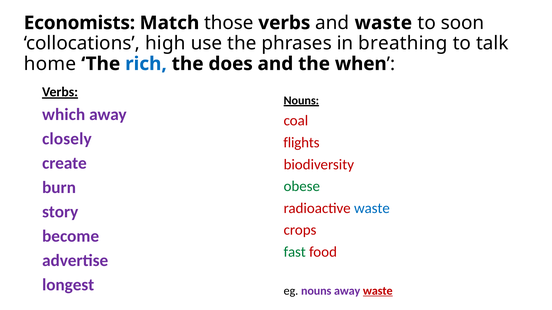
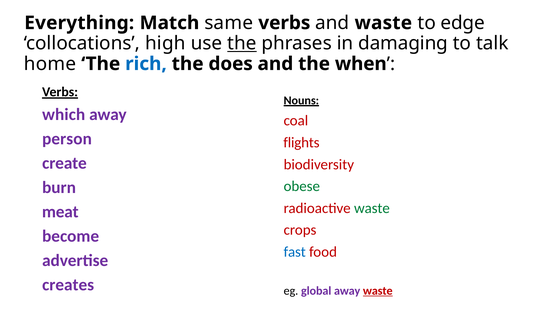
Economists: Economists -> Everything (79, 23)
those: those -> same (229, 23)
soon: soon -> edge (463, 23)
the underline: none -> present (242, 43)
breathing: breathing -> damaging (403, 43)
closely: closely -> person (67, 139)
waste colour: blue -> green (372, 208)
story: story -> meat (60, 212)
fast colour: green -> blue (295, 252)
longest: longest -> creates (68, 285)
eg nouns: nouns -> global (316, 291)
